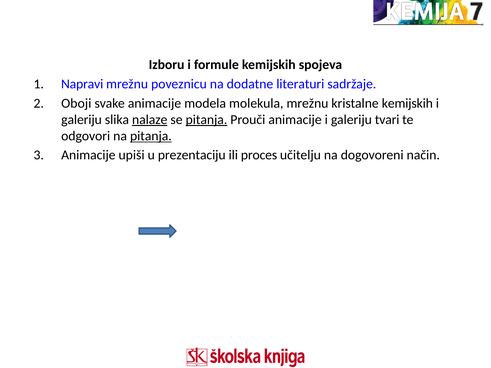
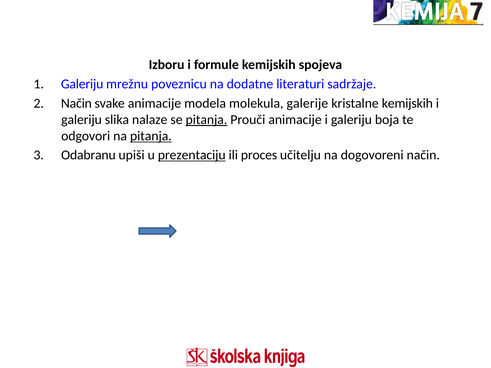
Napravi: Napravi -> Galeriju (82, 84)
Oboji: Oboji -> Način (76, 103)
molekula mrežnu: mrežnu -> galerije (307, 103)
nalaze underline: present -> none (150, 120)
tvari: tvari -> boja (387, 120)
Animacije: Animacije -> Odabranu (88, 155)
prezentaciju underline: none -> present (192, 155)
